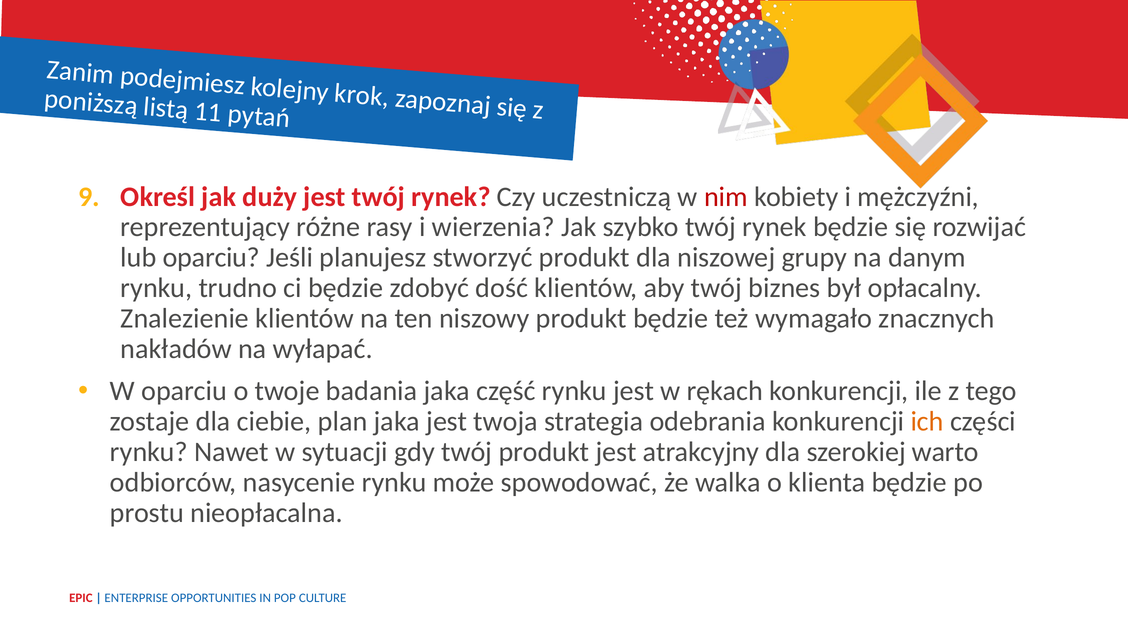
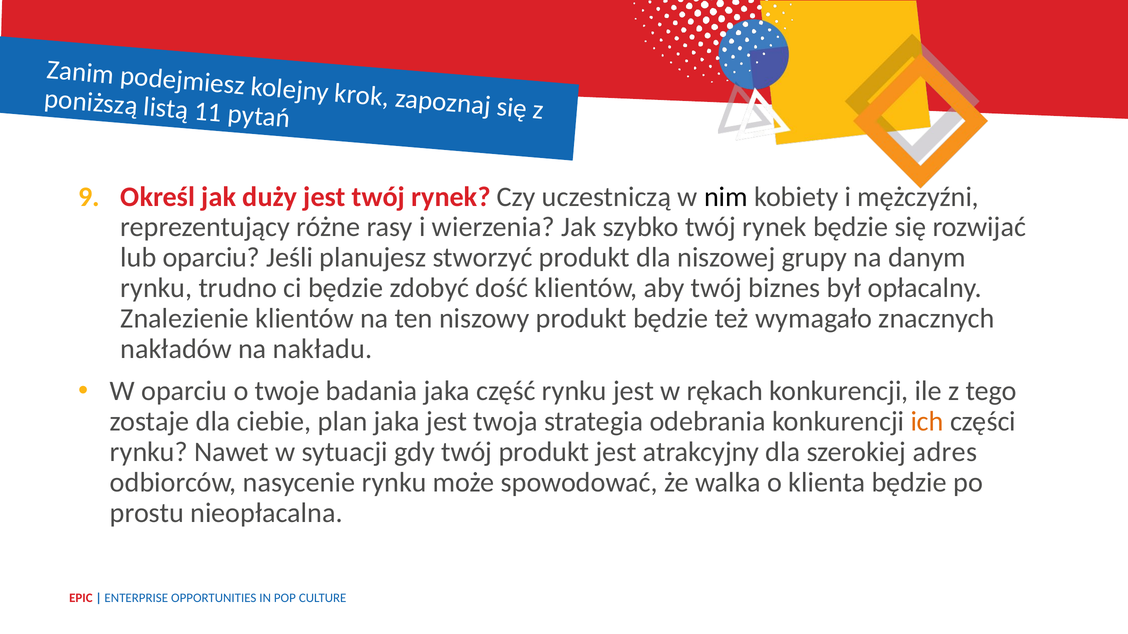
nim colour: red -> black (726, 197)
wyłapać: wyłapać -> nakładu (323, 349)
warto: warto -> adres (945, 452)
